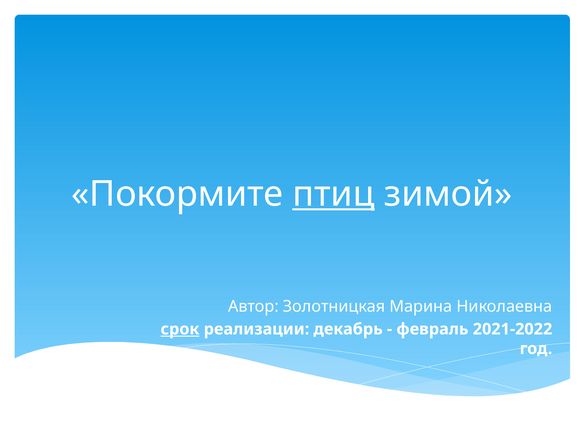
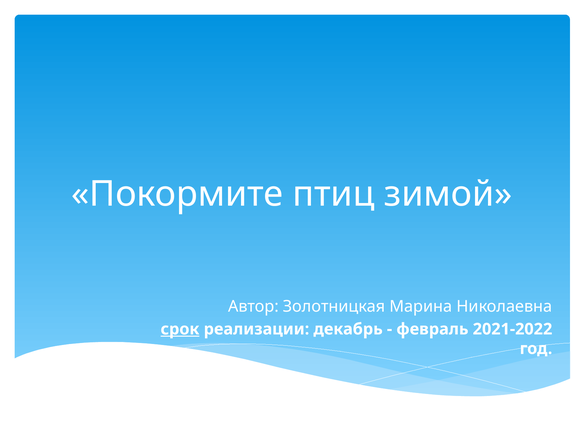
птиц underline: present -> none (334, 194)
